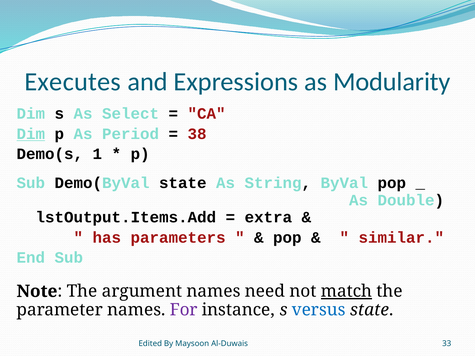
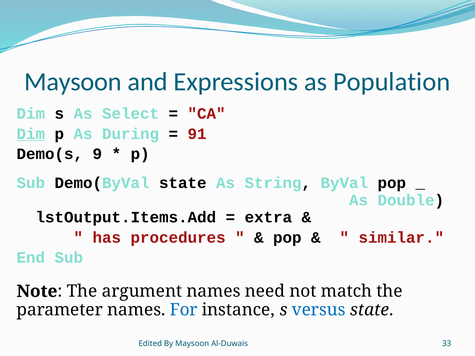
Executes: Executes -> Maysoon (73, 82)
Modularity: Modularity -> Population (392, 82)
Period: Period -> During (131, 134)
38: 38 -> 91 (197, 134)
1: 1 -> 9 (97, 154)
parameters: parameters -> procedures (178, 238)
match underline: present -> none (346, 291)
For colour: purple -> blue (184, 310)
